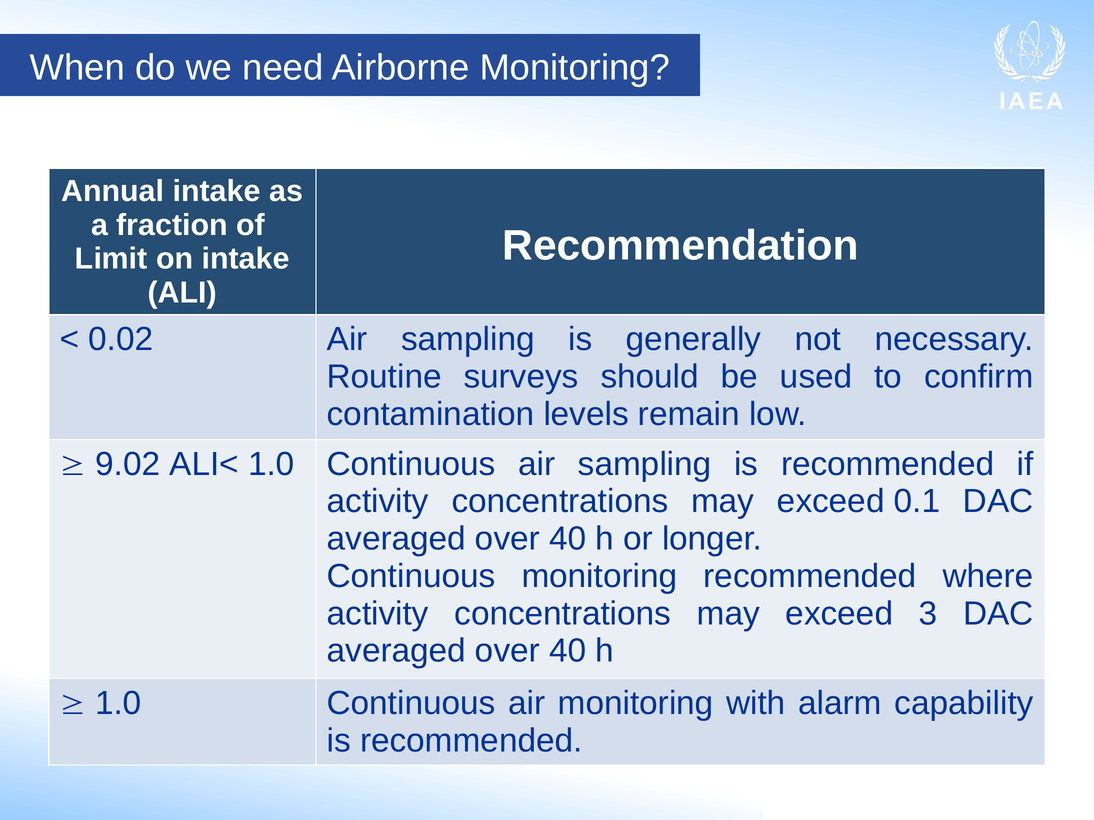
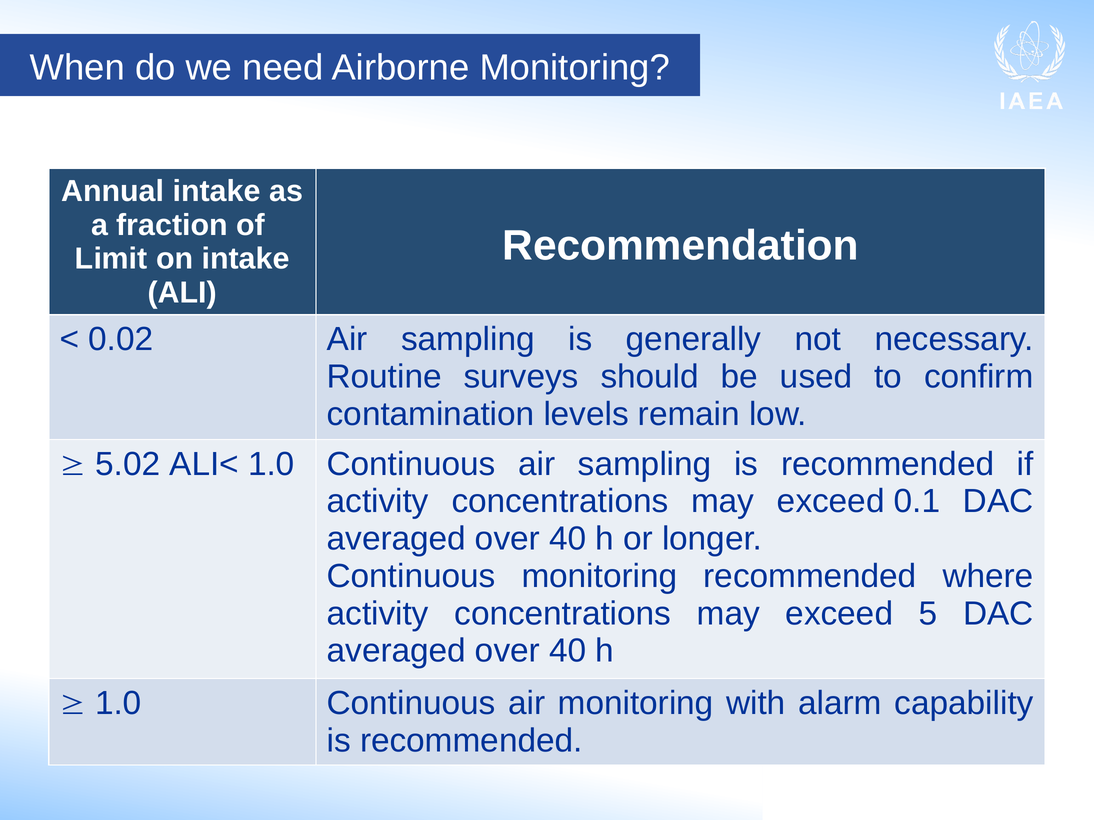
9.02: 9.02 -> 5.02 (128, 464)
3: 3 -> 5 (928, 614)
